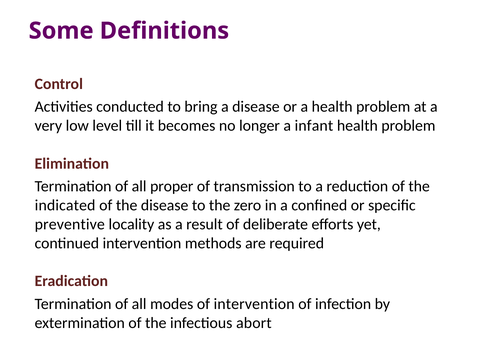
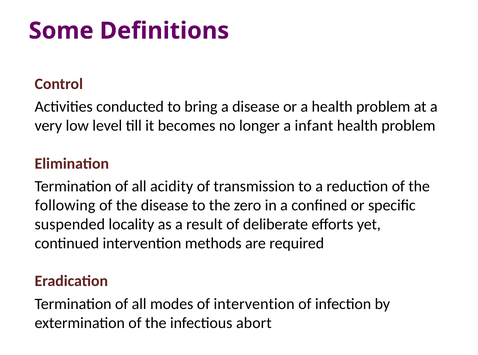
proper: proper -> acidity (172, 186)
indicated: indicated -> following (65, 205)
preventive: preventive -> suspended (70, 224)
